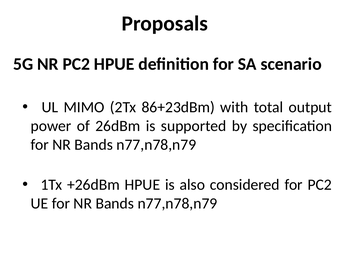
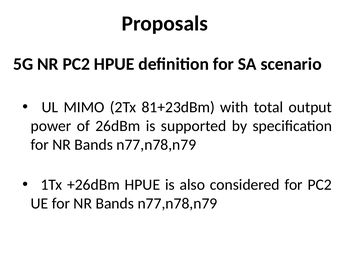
86+23dBm: 86+23dBm -> 81+23dBm (178, 107)
